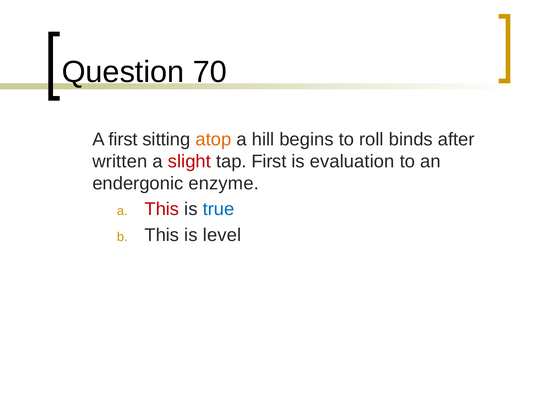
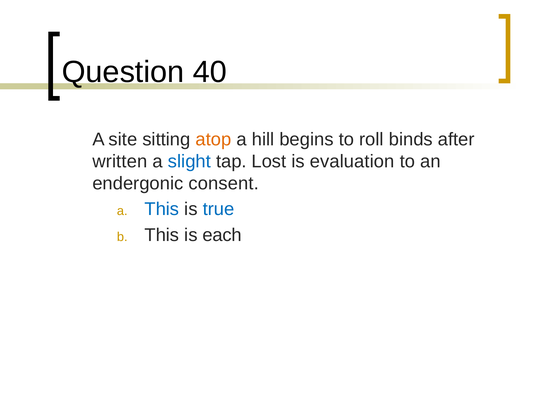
70: 70 -> 40 (210, 72)
A first: first -> site (123, 139)
slight colour: red -> blue (189, 161)
tap First: First -> Lost (269, 161)
enzyme: enzyme -> consent (224, 183)
This colour: red -> blue (162, 209)
level: level -> each (222, 235)
